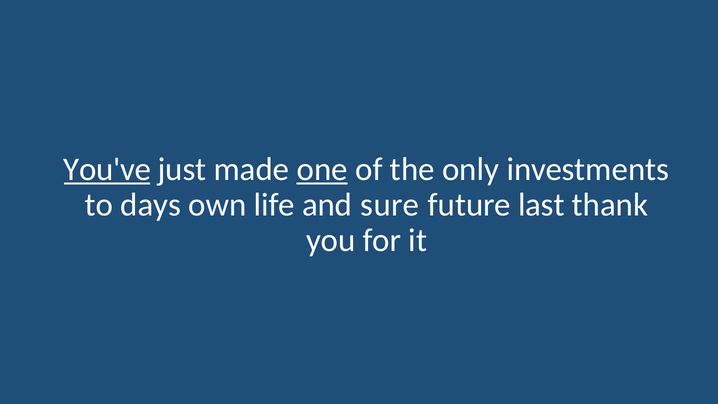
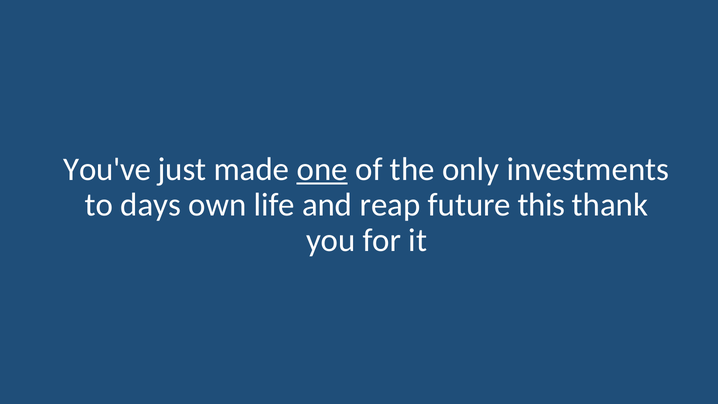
You've underline: present -> none (107, 169)
sure: sure -> reap (390, 205)
last: last -> this (541, 205)
